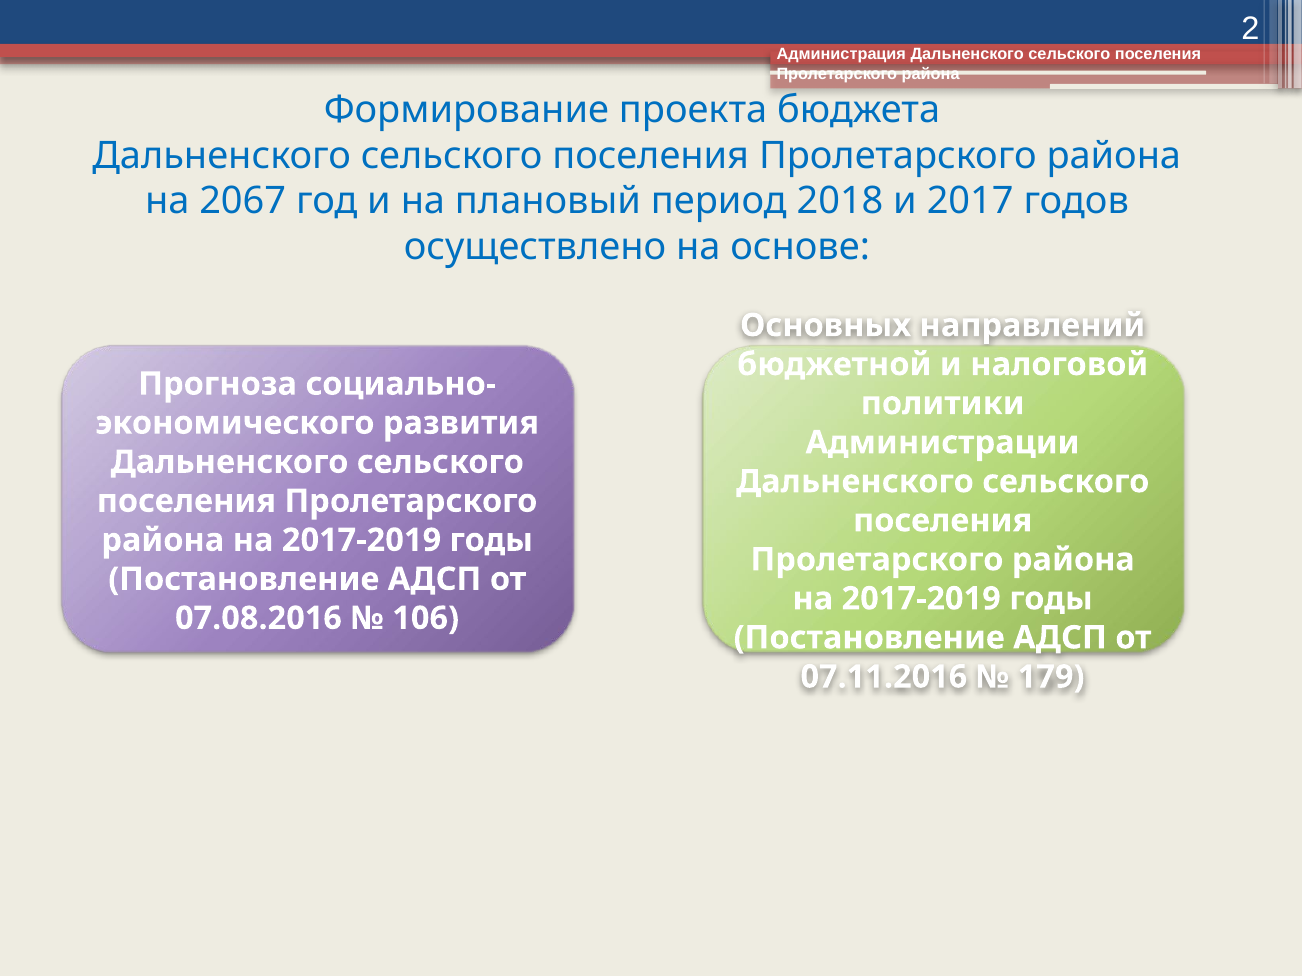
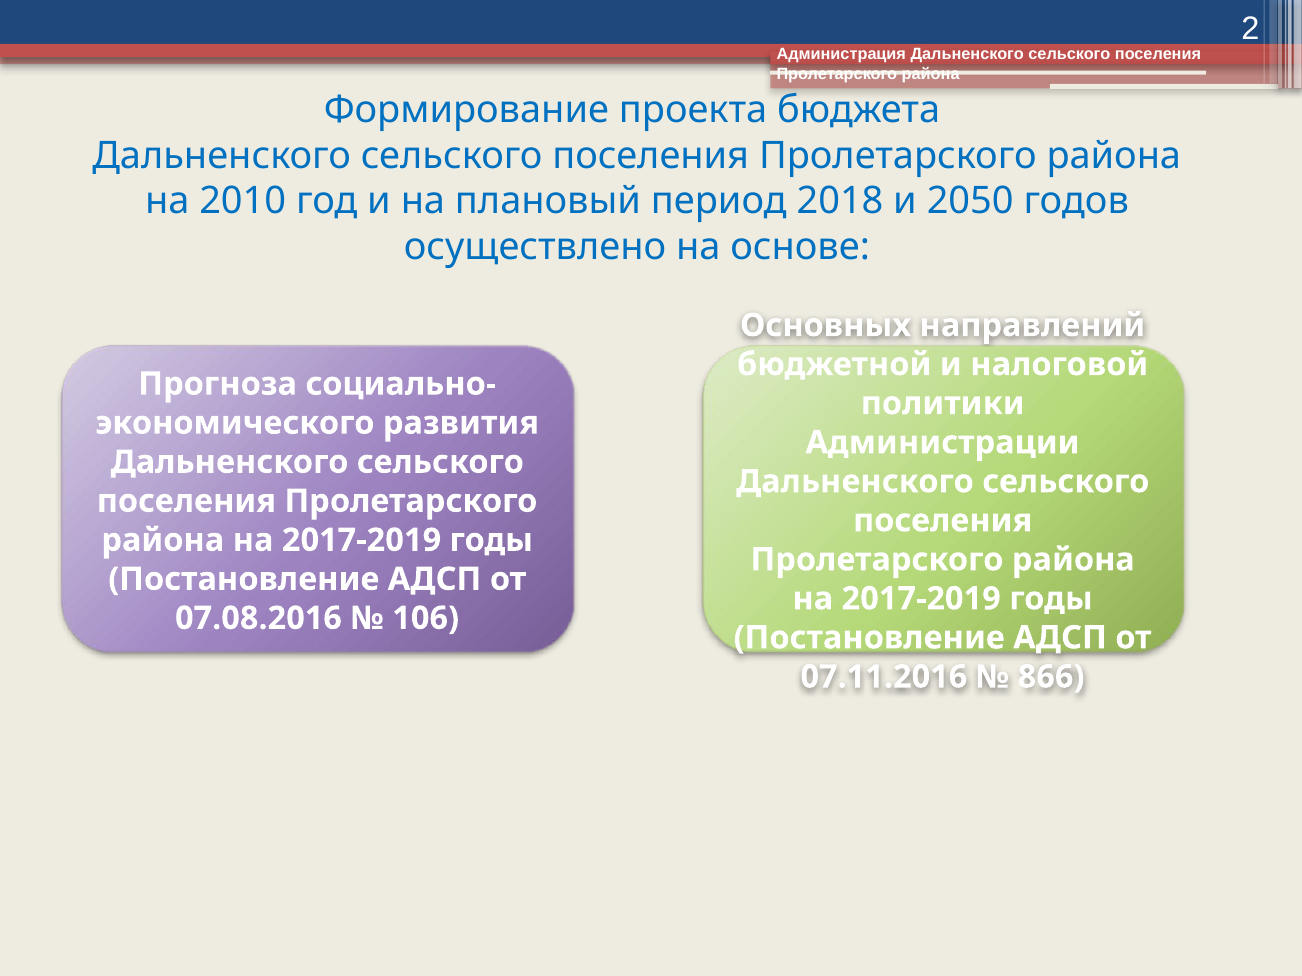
2067: 2067 -> 2010 (243, 201)
2017: 2017 -> 2050 (970, 201)
179: 179 -> 866 (1051, 677)
